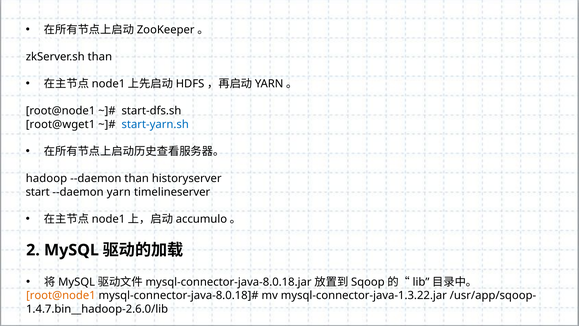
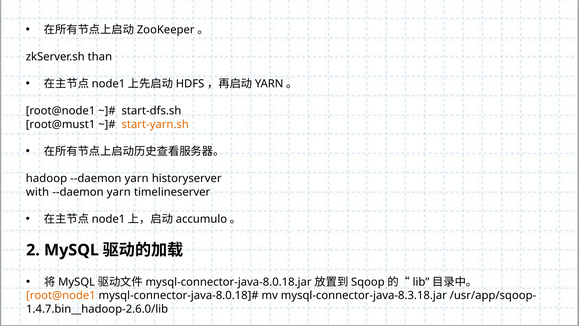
root@wget1: root@wget1 -> root@must1 (61, 124)
start-yarn.sh colour: blue -> orange (155, 124)
than: than -> yarn (137, 178)
start: start -> with (38, 192)
mysql-connector-java-1.3.22.jar: mysql-connector-java-1.3.22.jar -> mysql-connector-java-8.3.18.jar (364, 295)
